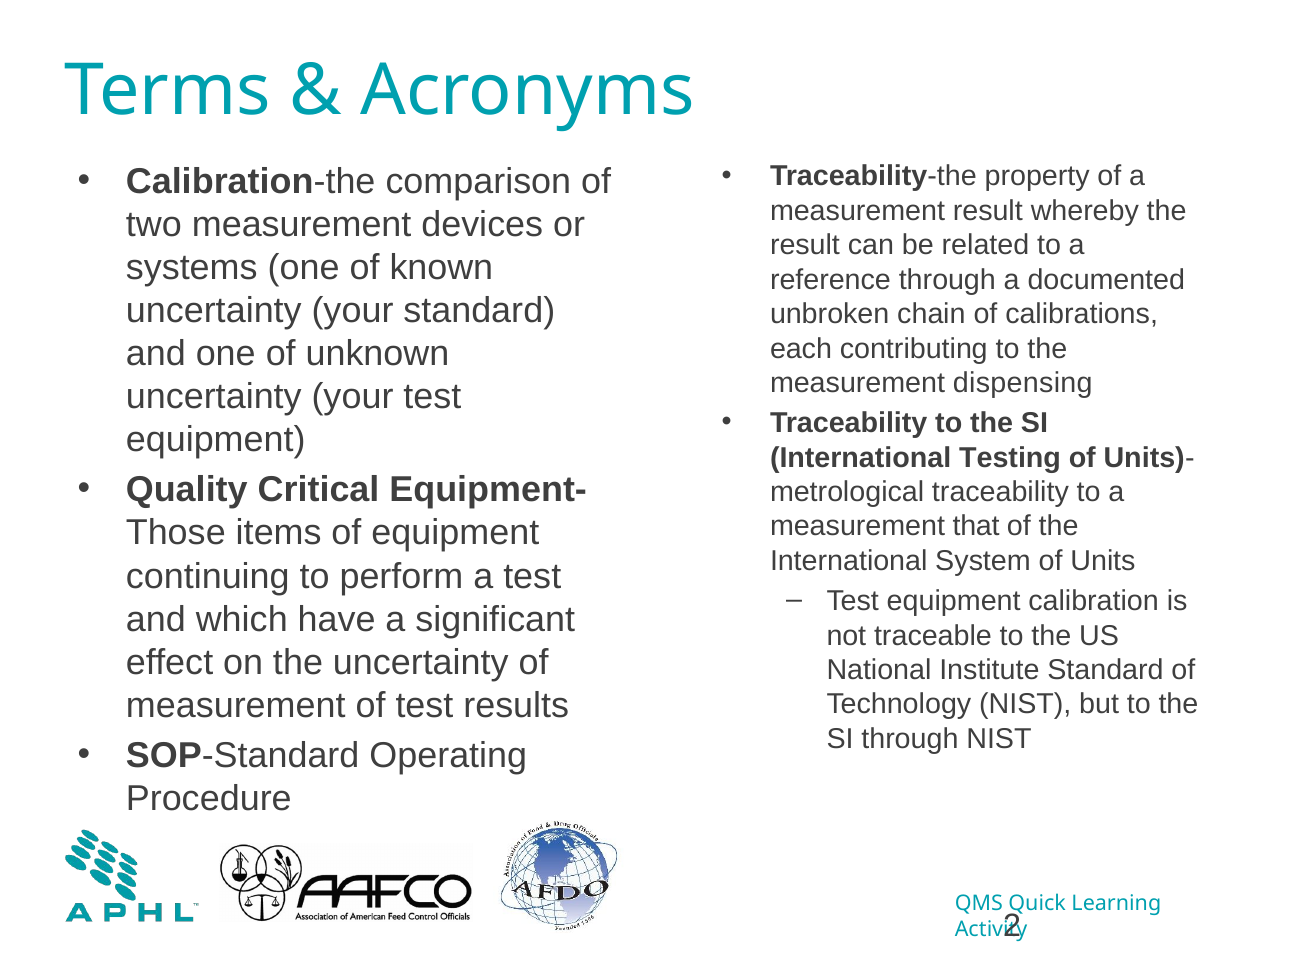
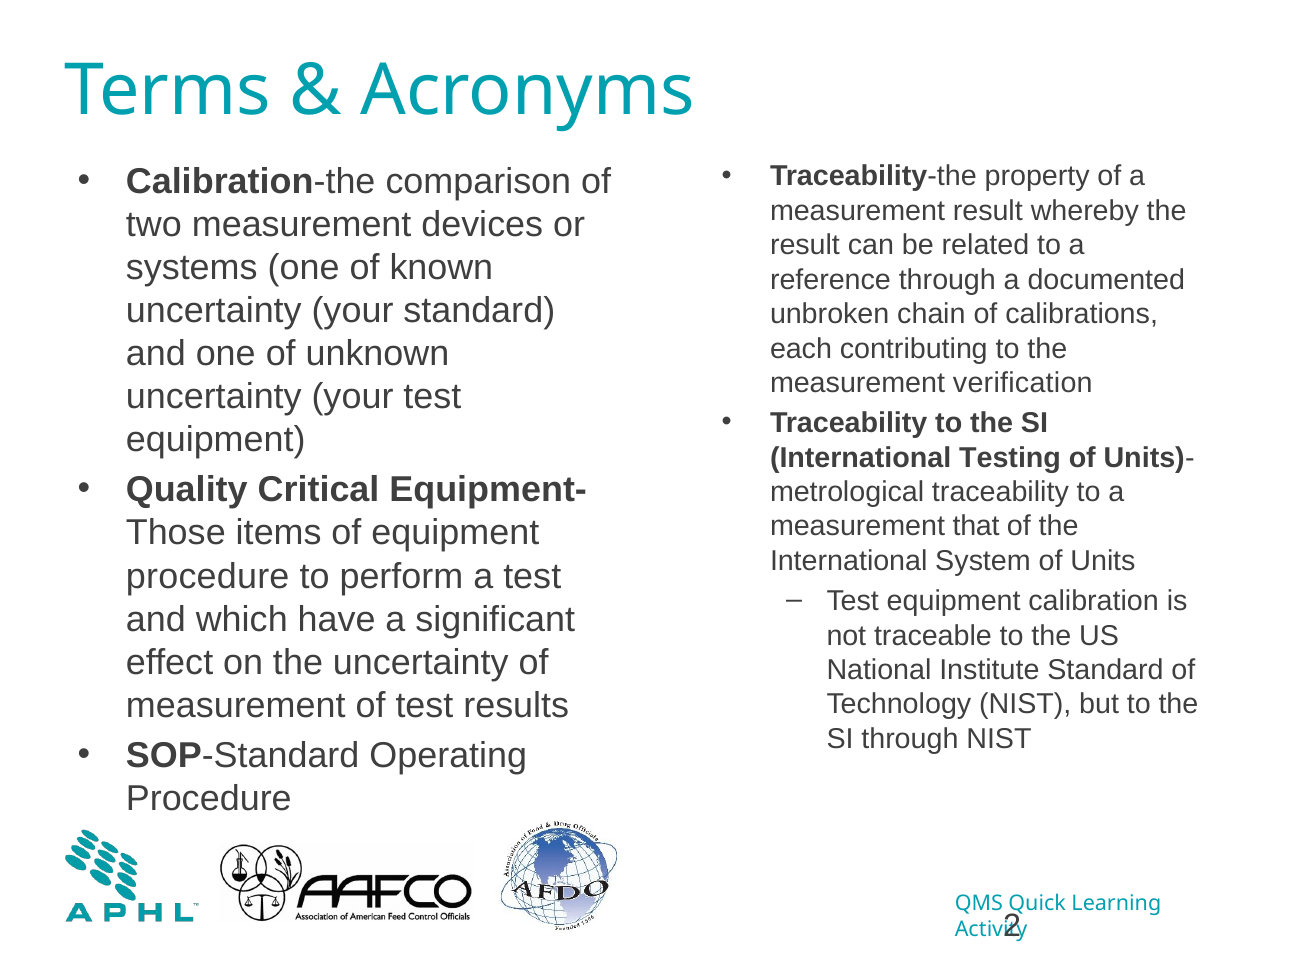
dispensing: dispensing -> verification (1023, 383)
continuing: continuing -> procedure (208, 576)
